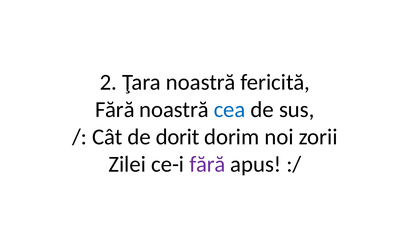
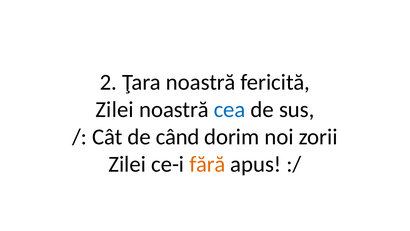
Fără: Fără -> Zilei (115, 109)
dorit: dorit -> când (178, 137)
fără colour: purple -> orange (207, 164)
